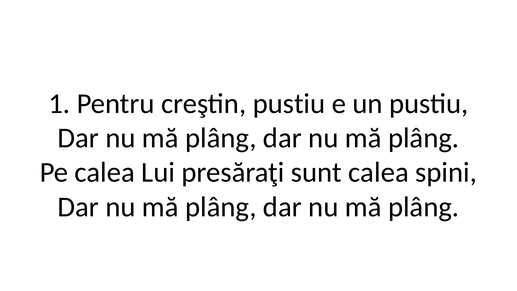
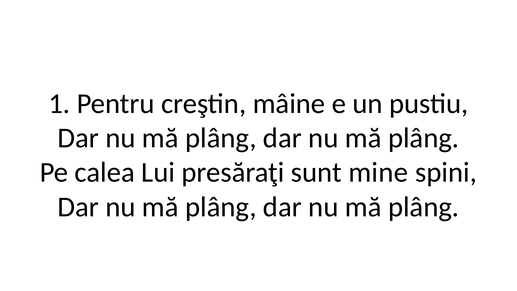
creştin pustiu: pustiu -> mâine (289, 103)
sunt calea: calea -> mine (378, 172)
